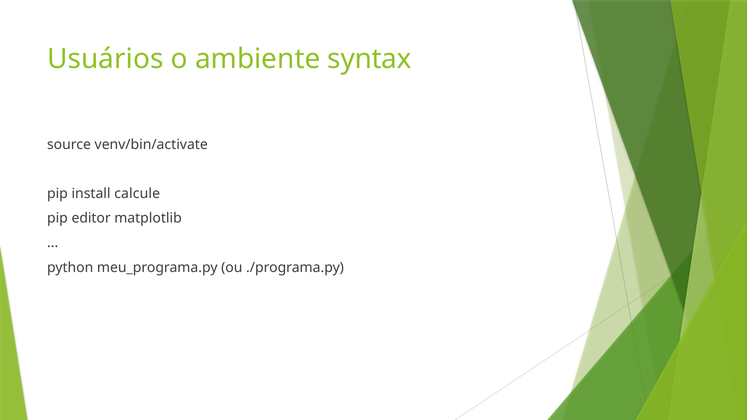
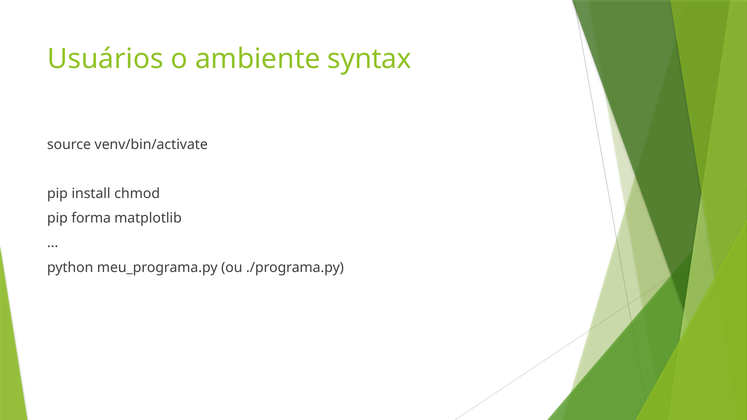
calcule: calcule -> chmod (137, 194)
editor: editor -> forma (91, 218)
